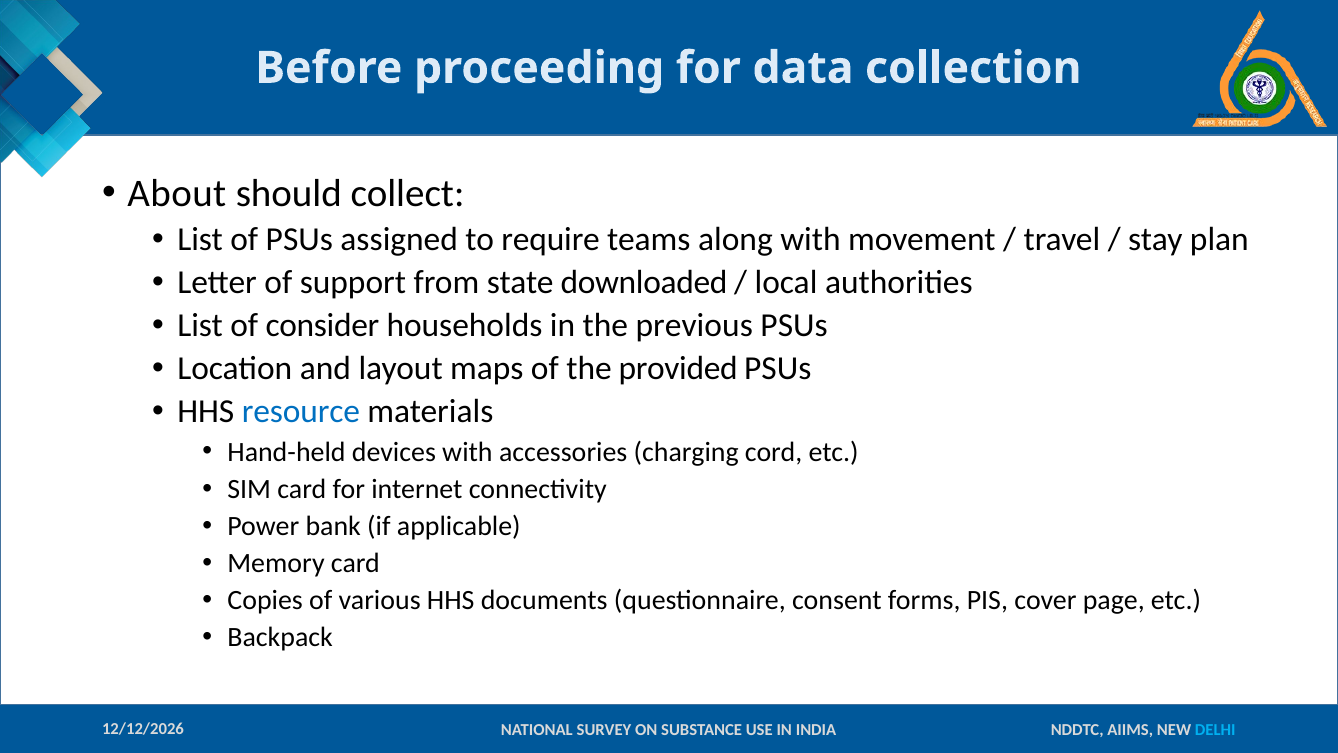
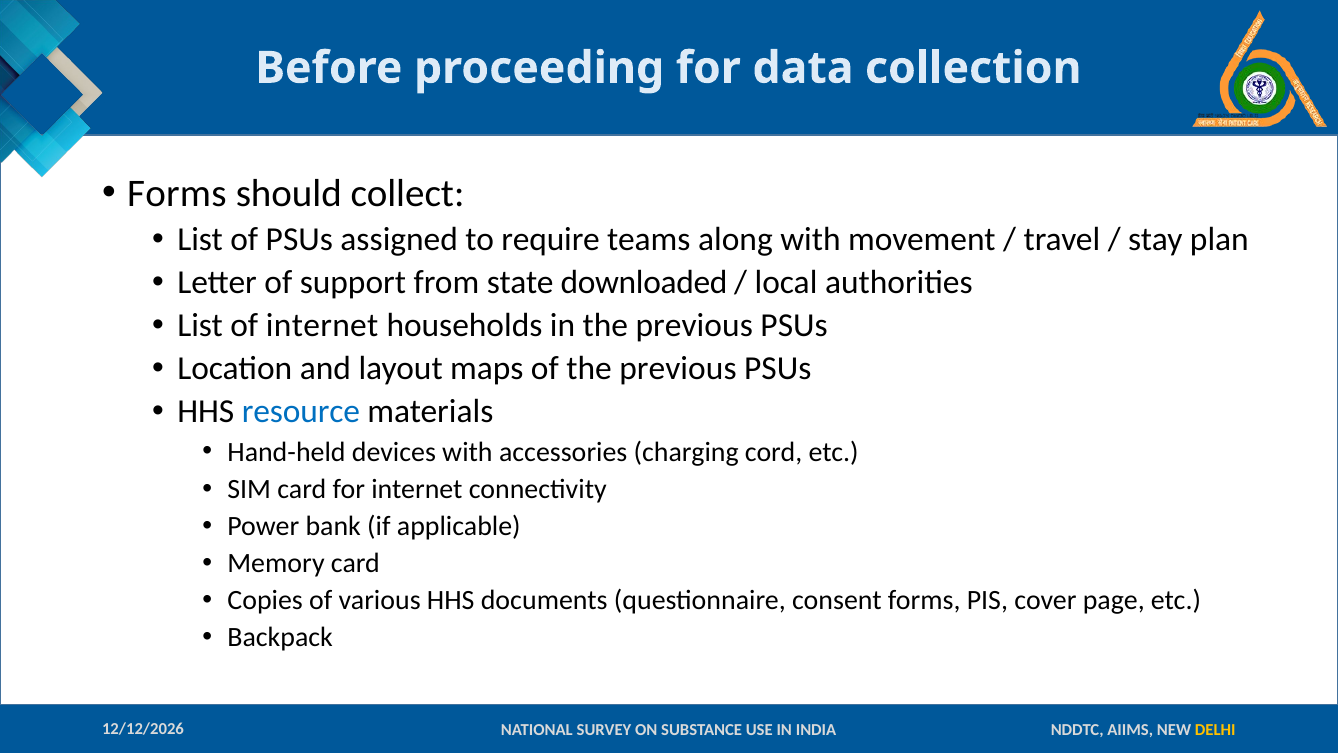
About: About -> Forms (177, 193)
of consider: consider -> internet (322, 325)
of the provided: provided -> previous (678, 368)
DELHI colour: light blue -> yellow (1215, 729)
